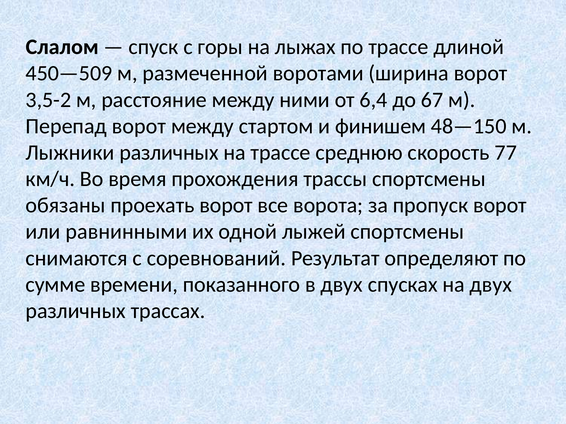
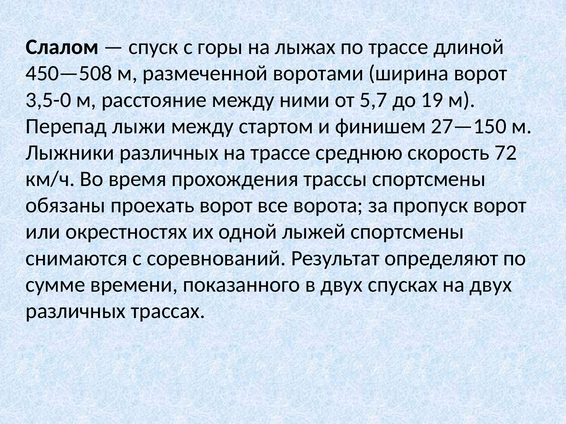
450—509: 450—509 -> 450—508 (69, 73)
3,5-2: 3,5-2 -> 3,5-0 (48, 100)
6,4: 6,4 -> 5,7 (374, 100)
67: 67 -> 19 (432, 100)
Перепад ворот: ворот -> лыжи (139, 126)
48—150: 48—150 -> 27—150 (469, 126)
77: 77 -> 72 (506, 153)
равнинными: равнинными -> окрестностях (126, 232)
